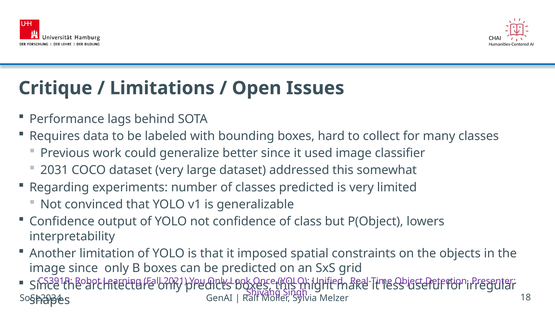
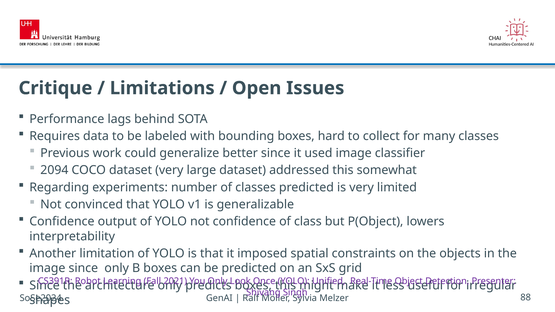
2031: 2031 -> 2094 (54, 170)
18: 18 -> 88 (526, 298)
